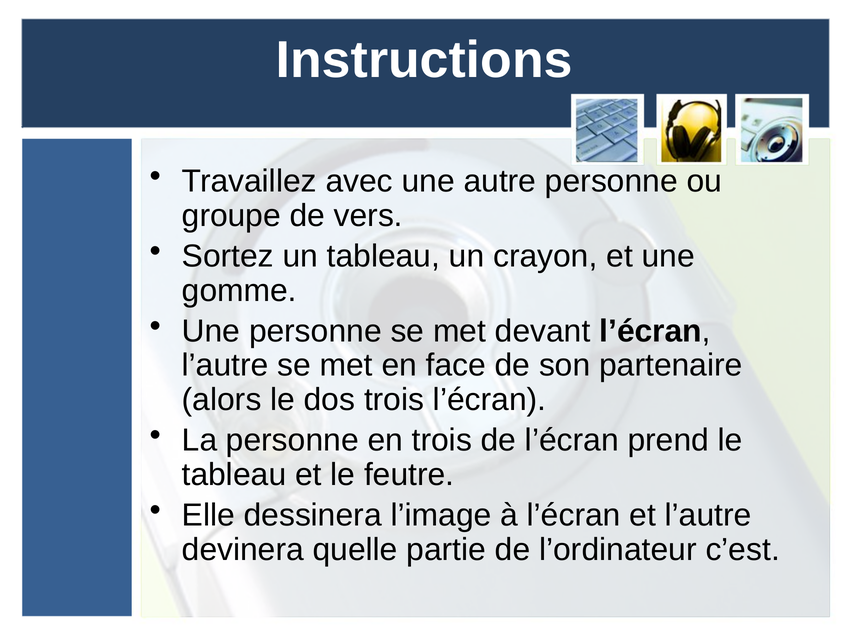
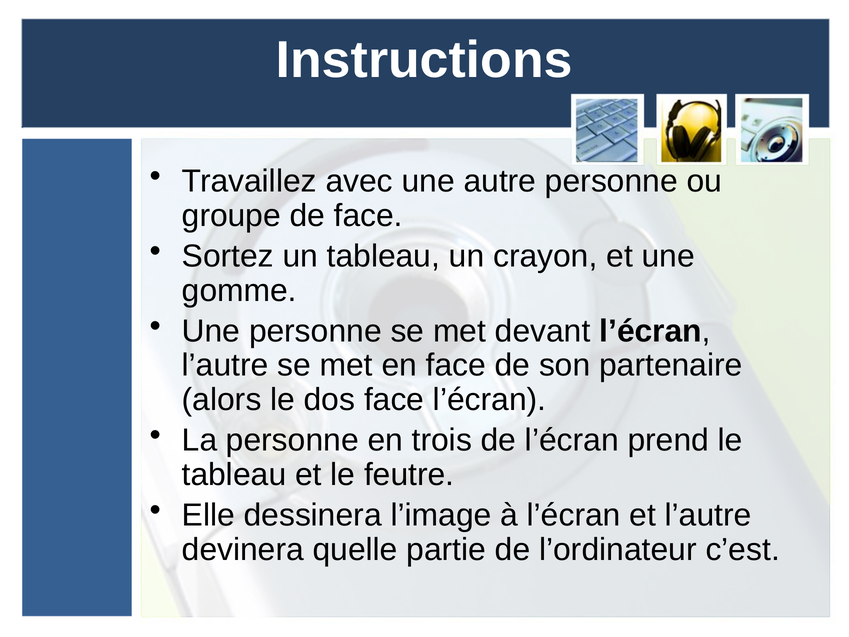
de vers: vers -> face (368, 216)
dos trois: trois -> face (394, 400)
